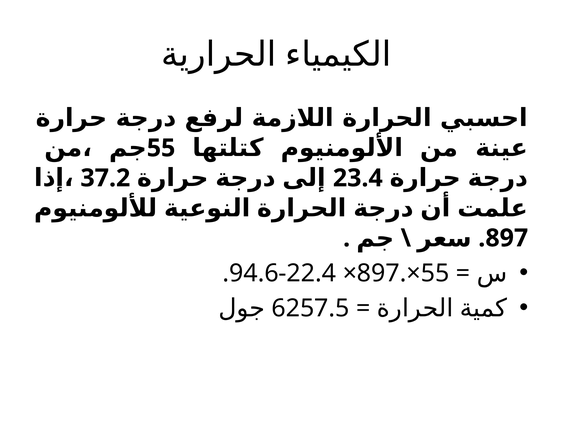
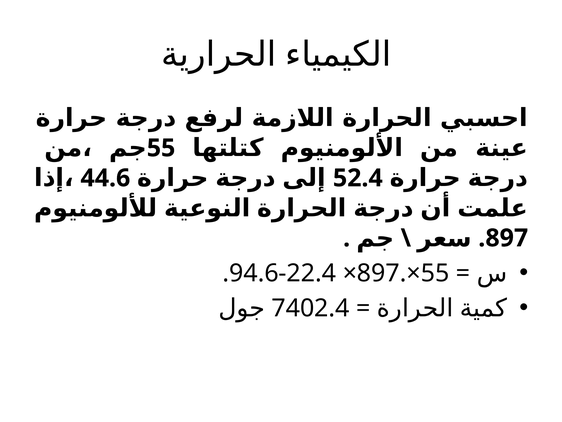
37.2: 37.2 -> 44.6 (105, 178)
23.4: 23.4 -> 52.4 (358, 178)
6257.5: 6257.5 -> 7402.4 (310, 308)
